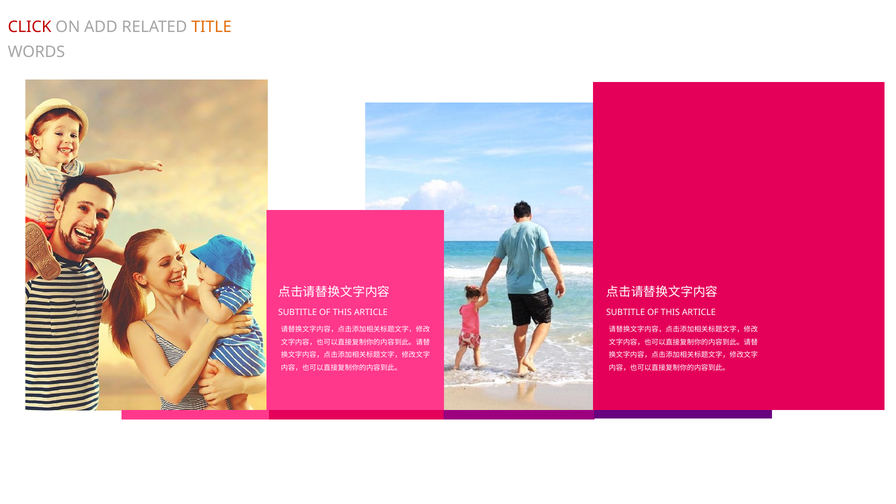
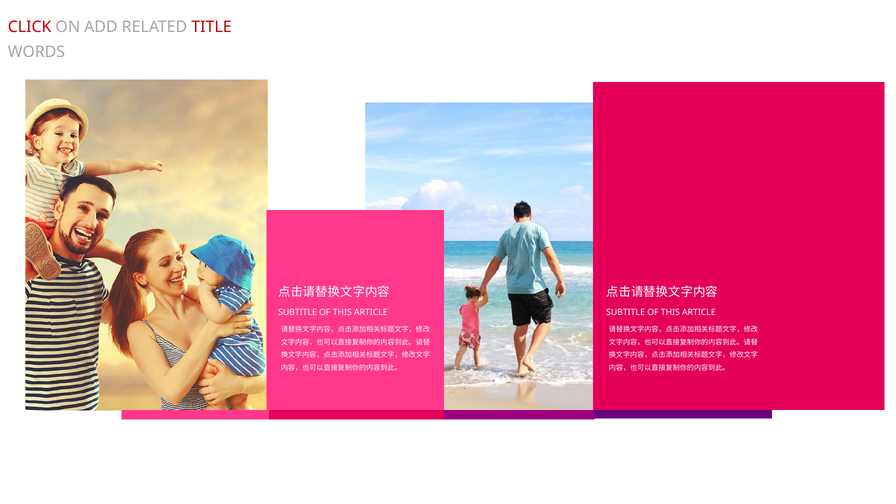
TITLE colour: orange -> red (212, 27)
